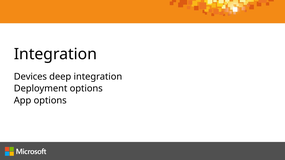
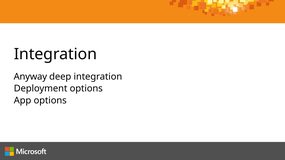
Devices: Devices -> Anyway (30, 77)
